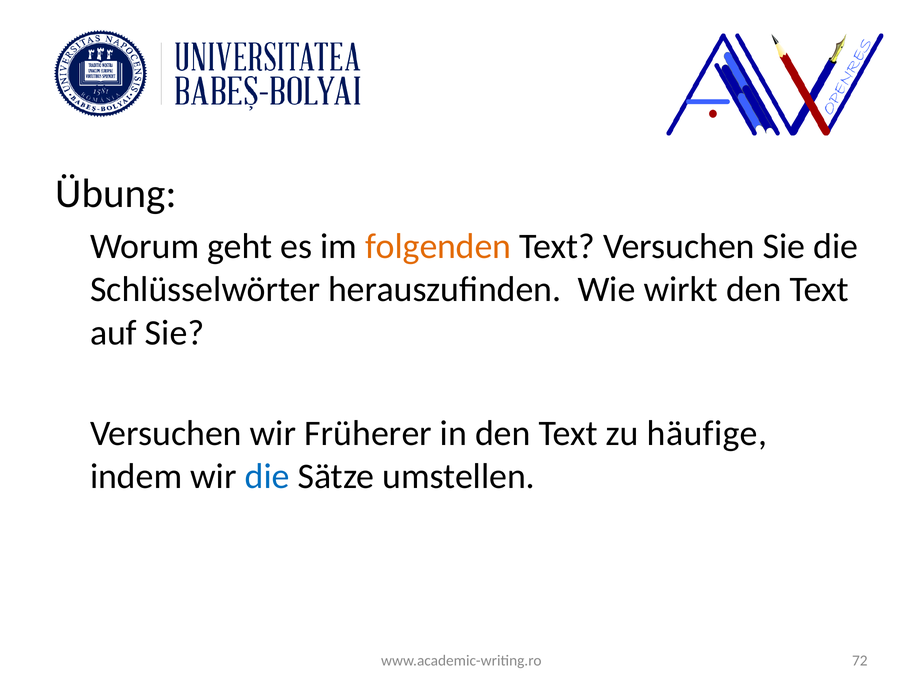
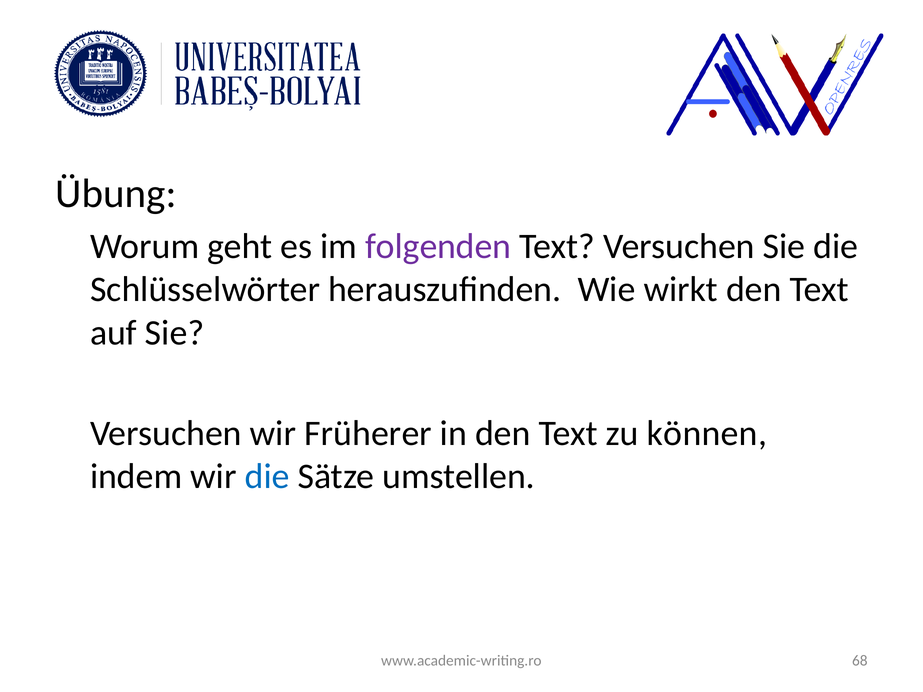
folgenden colour: orange -> purple (438, 247)
häufige: häufige -> können (707, 433)
72: 72 -> 68 (860, 661)
